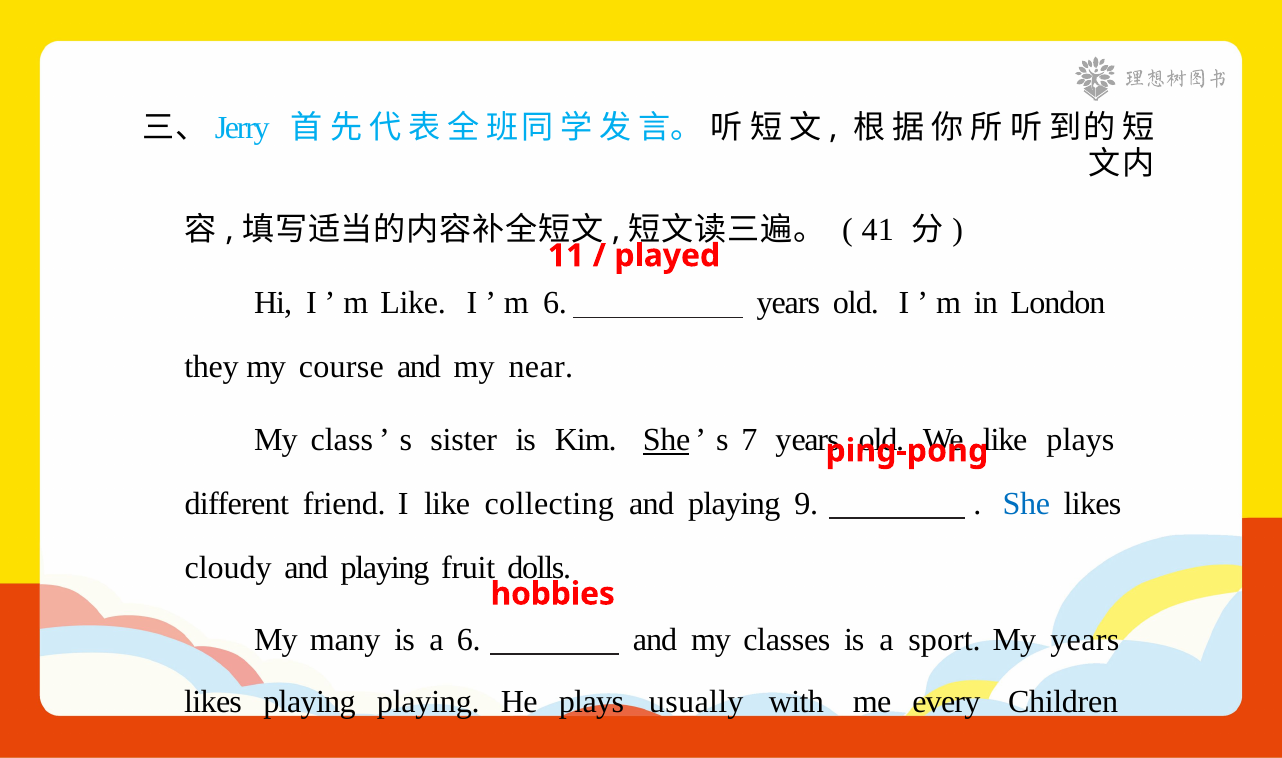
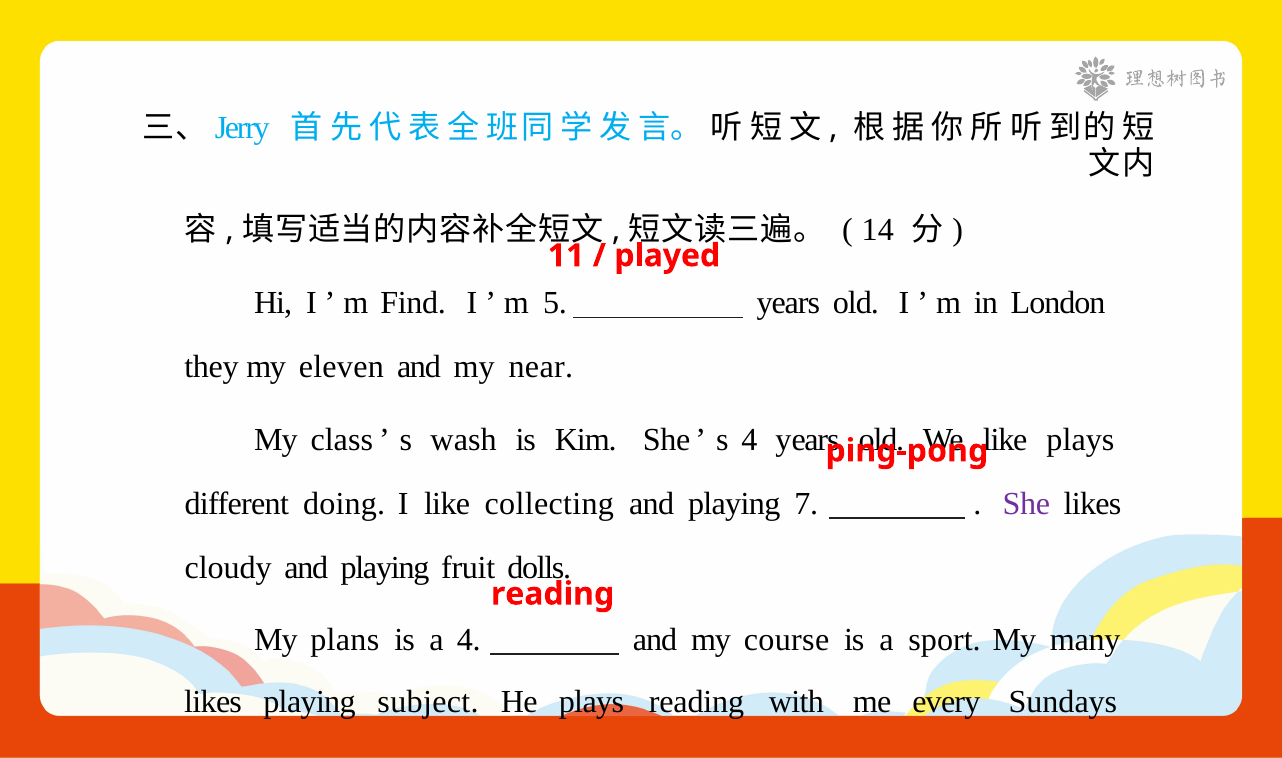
41: 41 -> 14 (878, 230)
m Like: Like -> Find (413, 303)
m 6: 6 -> 5 (555, 303)
course: course -> eleven (341, 367)
sister: sister -> wash (464, 441)
She underline: present -> none (667, 441)
s 7: 7 -> 4 (749, 441)
friend: friend -> doing (344, 504)
9: 9 -> 7 (806, 504)
She colour: blue -> purple (1026, 504)
hobbies: hobbies -> reading (553, 594)
many: many -> plans (345, 640)
a 6: 6 -> 4 (469, 640)
classes: classes -> course (787, 640)
My years: years -> many (1085, 640)
playing playing: playing -> subject (428, 702)
plays usually: usually -> reading (696, 702)
Children: Children -> Sundays (1063, 702)
